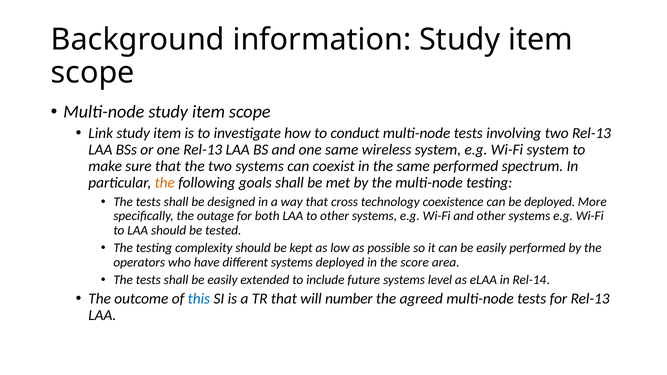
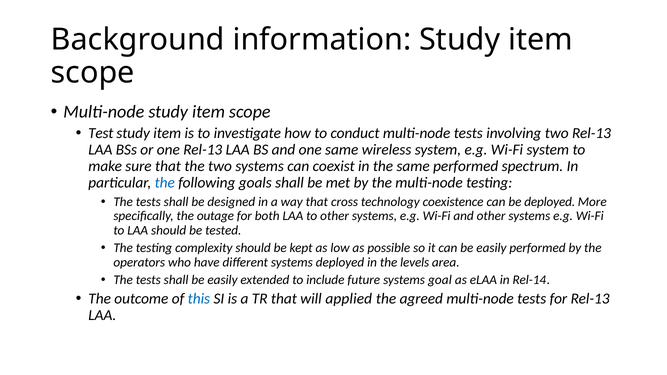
Link: Link -> Test (101, 133)
the colour: orange -> blue (165, 183)
score: score -> levels (415, 262)
level: level -> goal (440, 280)
number: number -> applied (349, 299)
